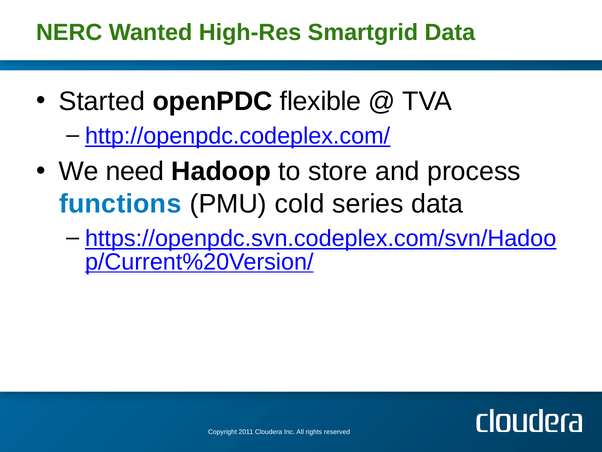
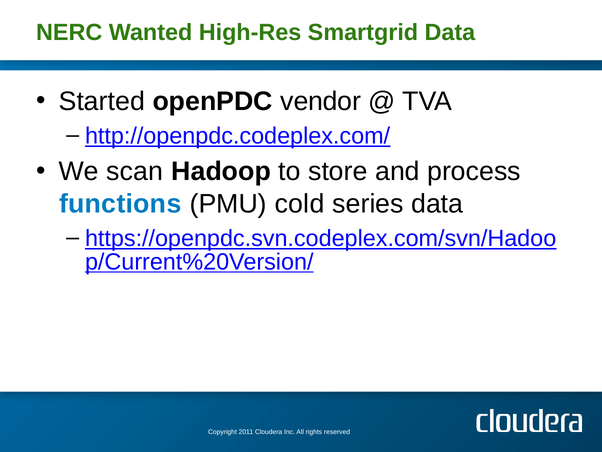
flexible: flexible -> vendor (321, 101)
need: need -> scan (135, 171)
